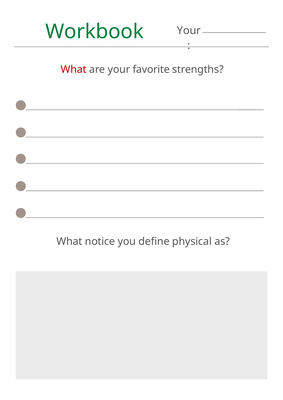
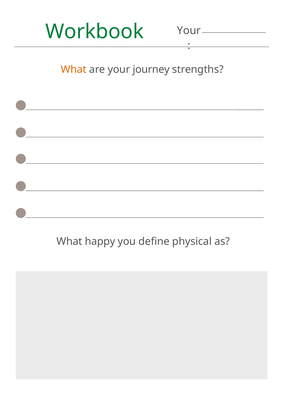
What colour: red -> orange (74, 70)
favorite: favorite -> journey (151, 70)
notice: notice -> happy (100, 242)
